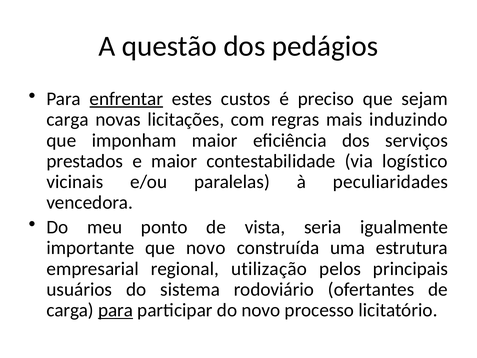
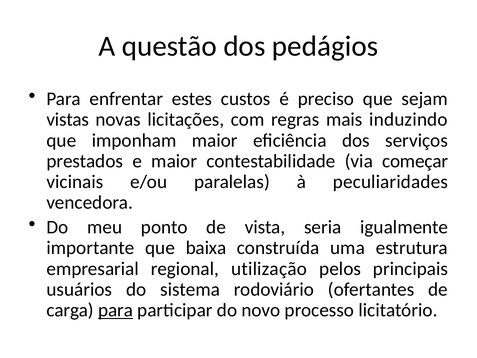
enfrentar underline: present -> none (126, 99)
carga: carga -> vistas (68, 119)
logístico: logístico -> começar (415, 161)
que novo: novo -> baixa (206, 248)
